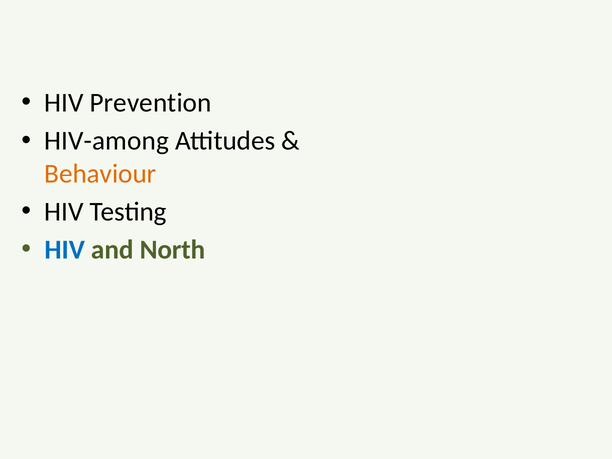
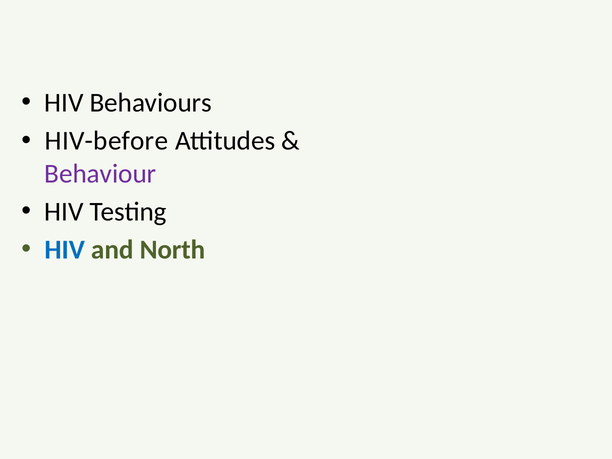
Prevention: Prevention -> Behaviours (151, 103)
HIV-among: HIV-among -> HIV-before (107, 141)
Behaviour colour: orange -> purple (100, 174)
